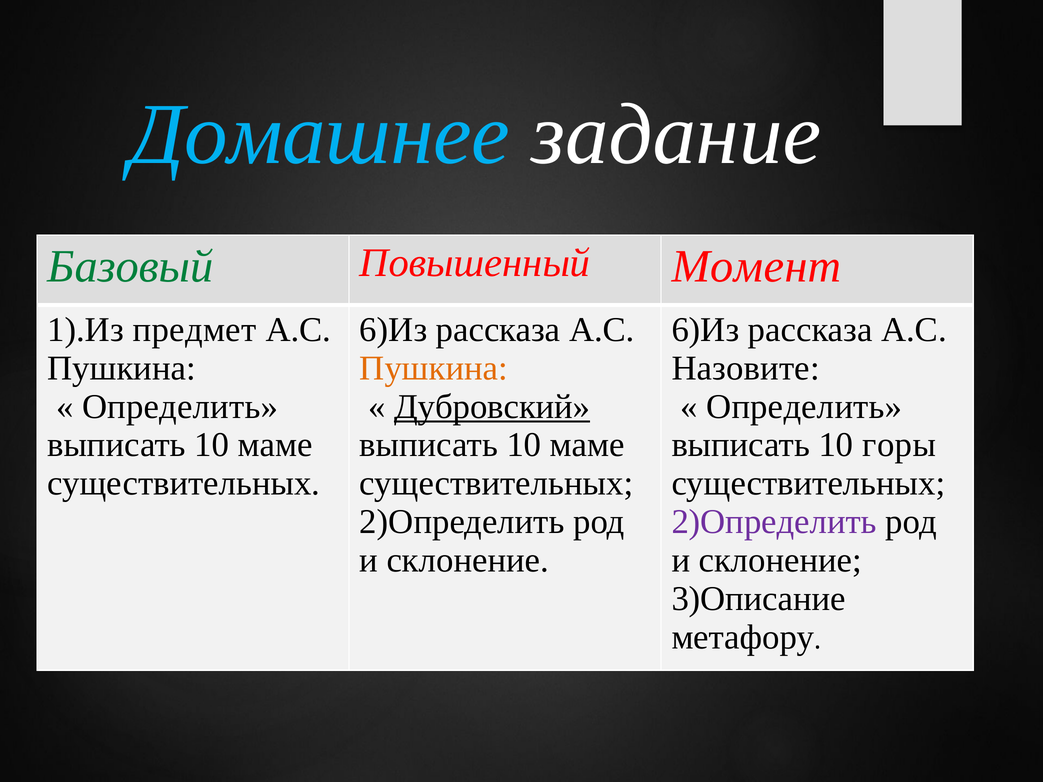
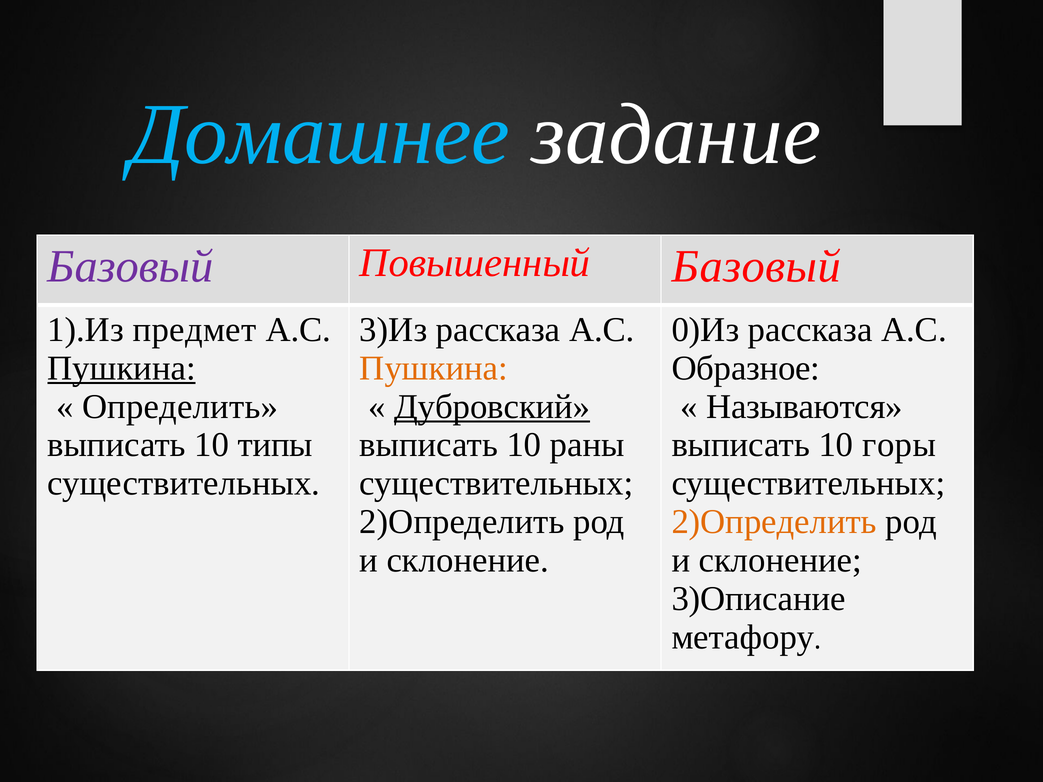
Базовый colour: green -> purple (130, 266)
Повышенный Момент: Момент -> Базовый (756, 266)
6)Из: 6)Из -> 3)Из (393, 330)
6)Из: 6)Из -> 0)Из (705, 330)
Пушкина underline: none -> present (122, 368)
Назовите: Назовите -> Образное (746, 368)
Определить: Определить -> Называются (804, 407)
маме: маме -> типы (275, 445)
маме: маме -> раны (587, 445)
2)Определить colour: purple -> orange (774, 522)
